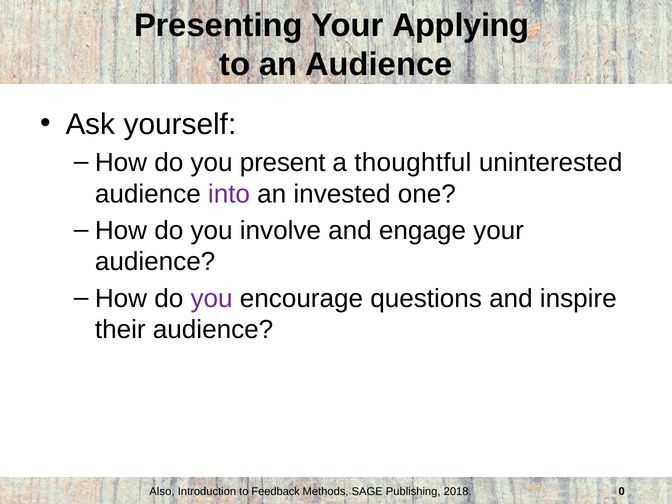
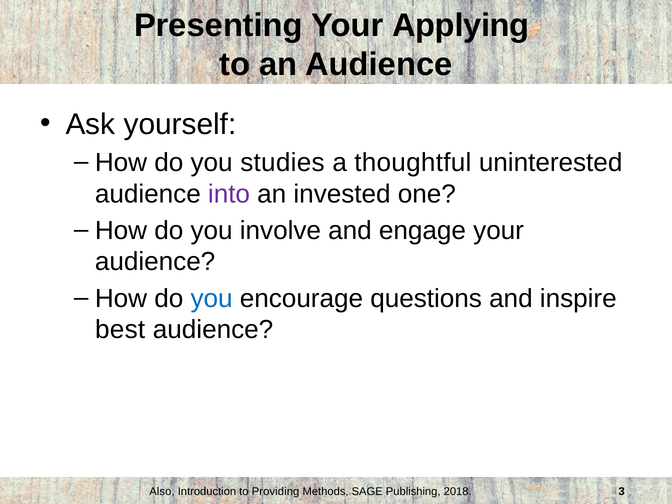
present: present -> studies (282, 163)
you colour: purple -> blue (212, 298)
their: their -> best (120, 330)
Feedback: Feedback -> Providing (276, 491)
0: 0 -> 3 (622, 491)
